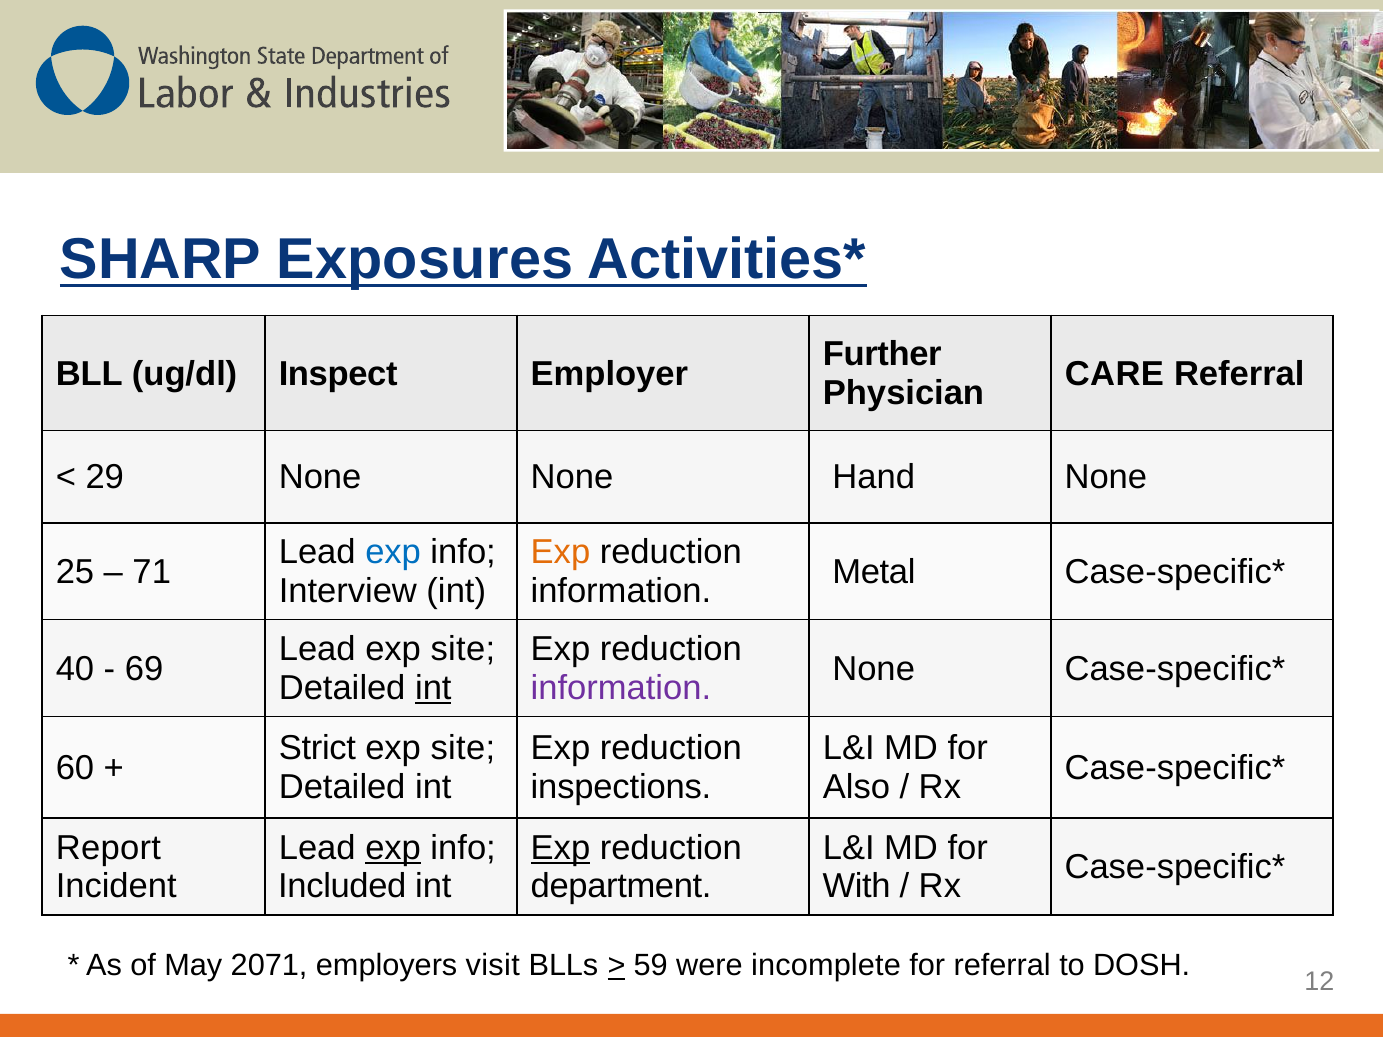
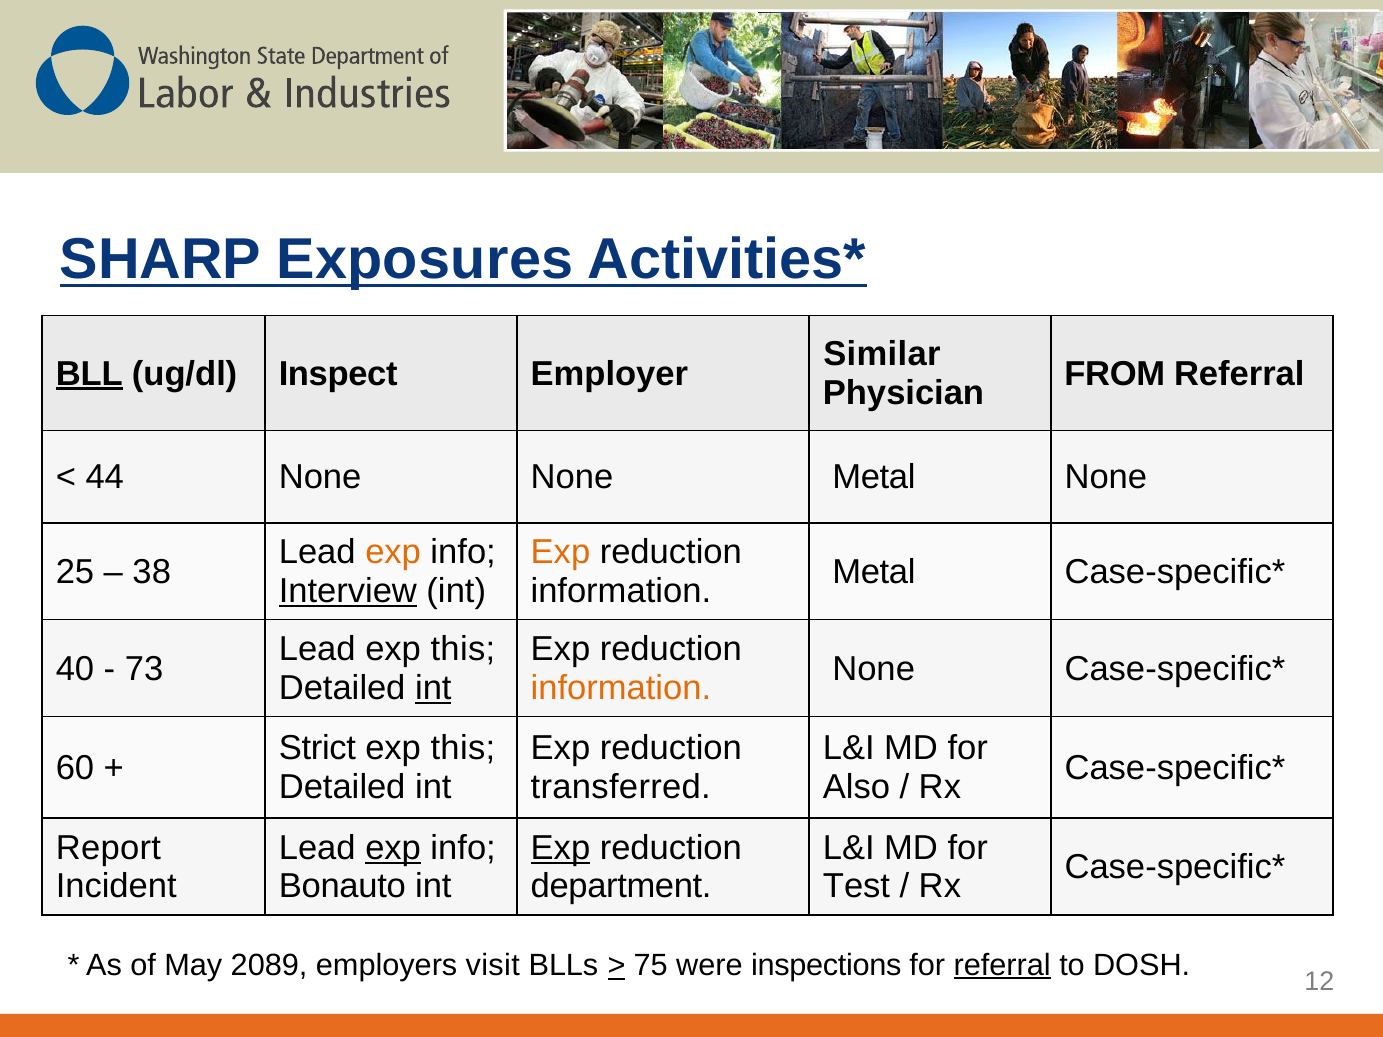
Further: Further -> Similar (882, 354)
BLL underline: none -> present (89, 374)
CARE: CARE -> FROM (1115, 374)
29: 29 -> 44 (105, 477)
None Hand: Hand -> Metal (874, 477)
exp colour: blue -> orange (393, 553)
71: 71 -> 38 (152, 572)
Interview underline: none -> present (348, 591)
Lead exp site: site -> this (463, 649)
69: 69 -> 73 (144, 669)
information colour: purple -> orange (621, 688)
site: site -> this (463, 749)
inspections: inspections -> transferred (621, 787)
Included: Included -> Bonauto (342, 887)
With: With -> Test (857, 887)
2071: 2071 -> 2089 (269, 965)
59: 59 -> 75 (651, 965)
incomplete: incomplete -> inspections (826, 965)
referral underline: none -> present (1002, 965)
